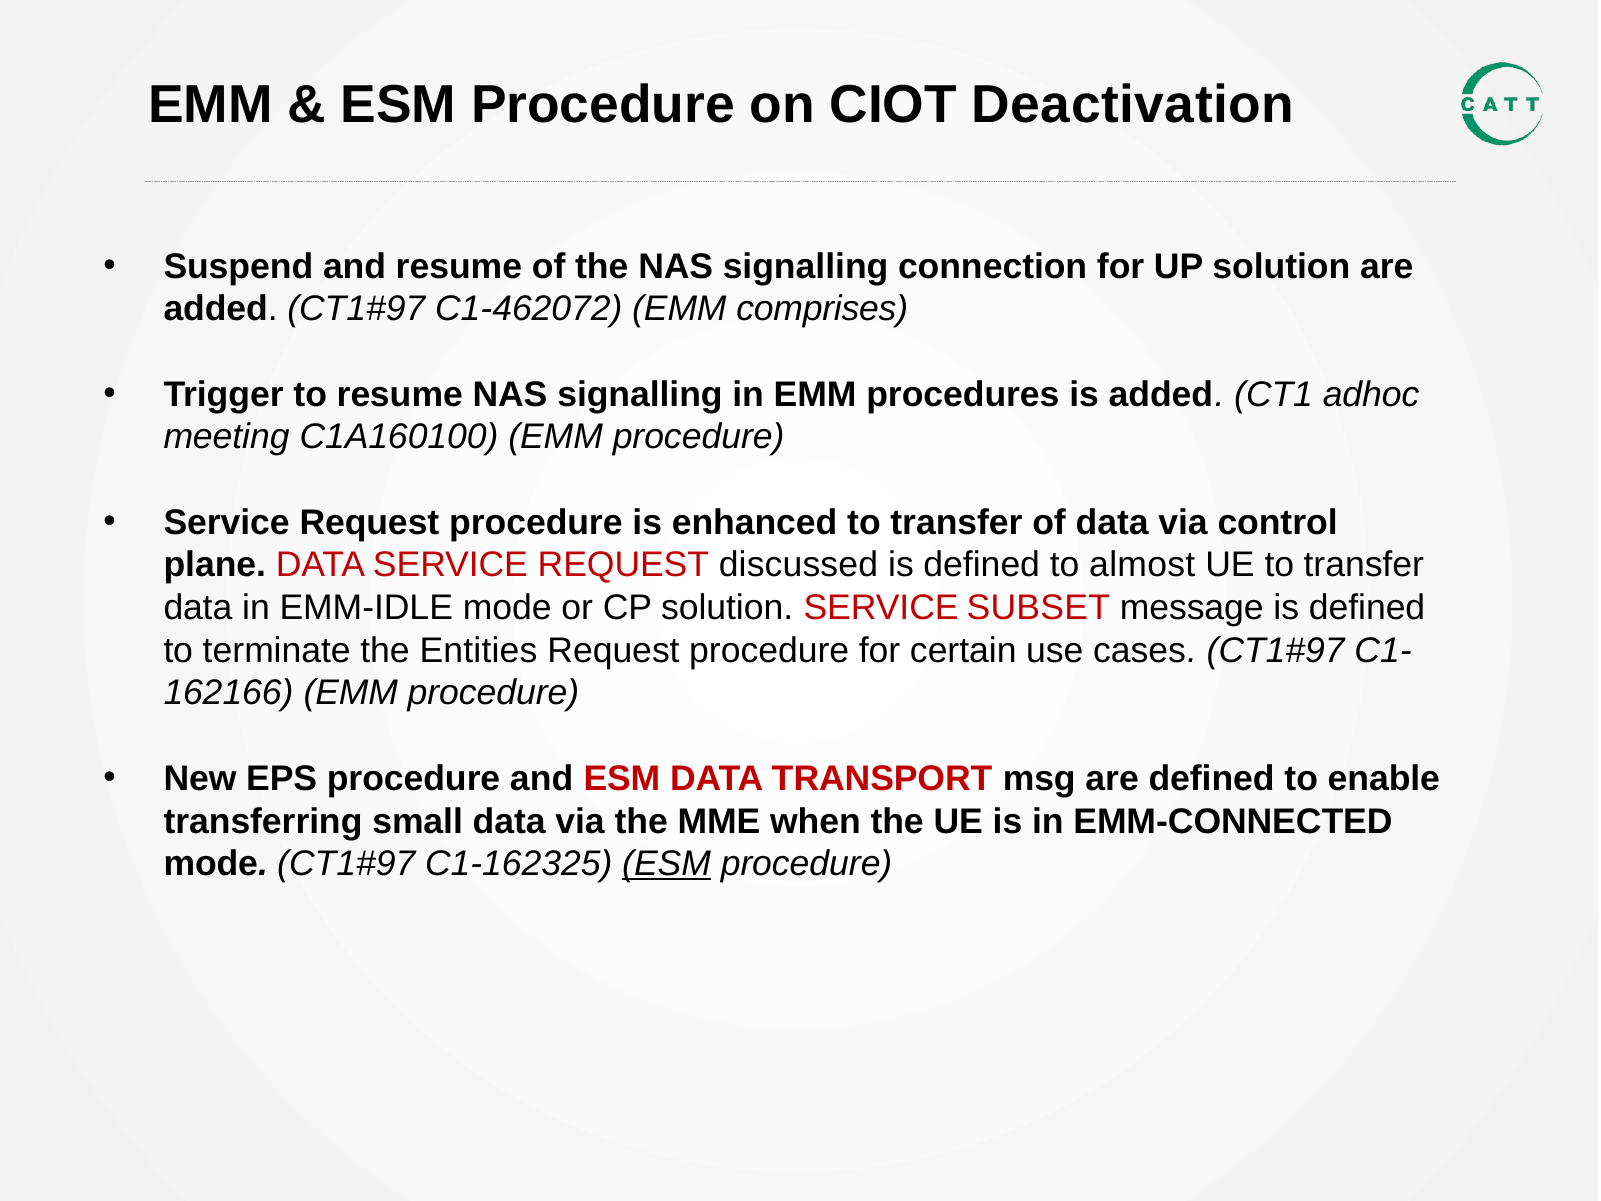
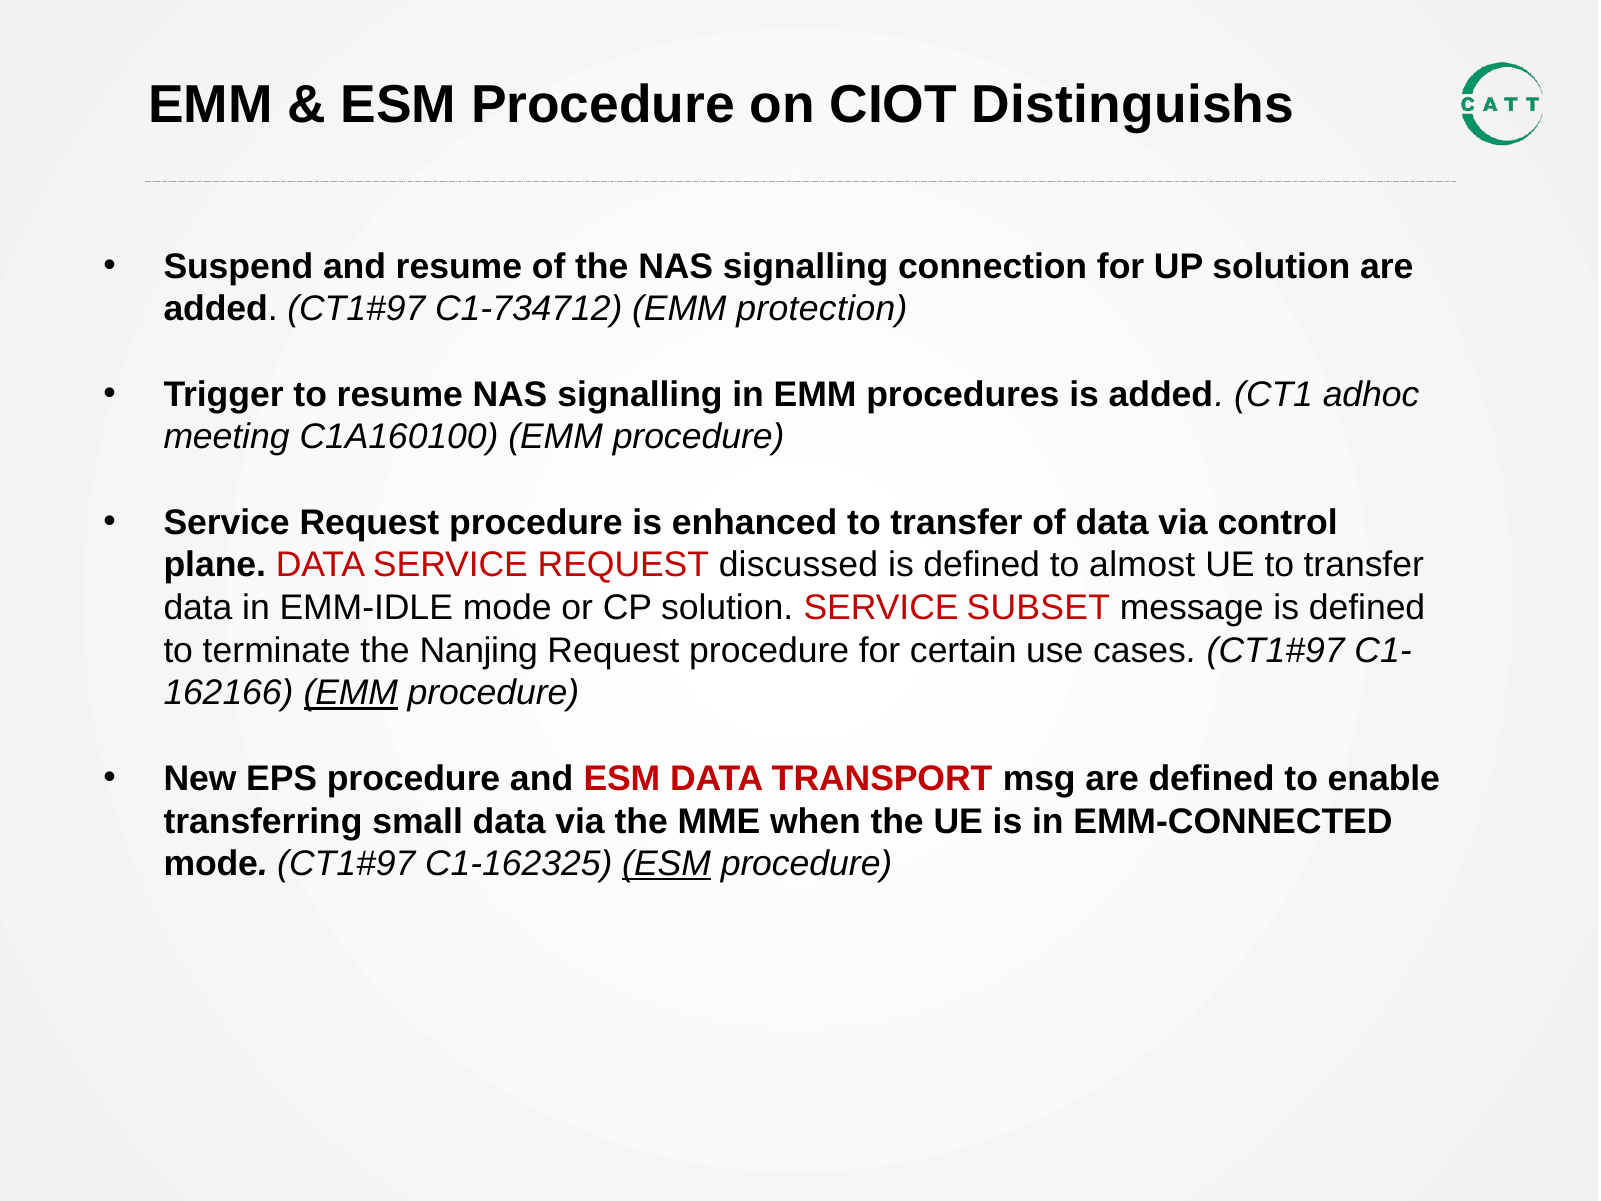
Deactivation: Deactivation -> Distinguishs (1133, 105)
C1-462072: C1-462072 -> C1-734712 (529, 309)
comprises: comprises -> protection (822, 309)
Entities: Entities -> Nanjing (479, 650)
EMM underline: none -> present (351, 693)
